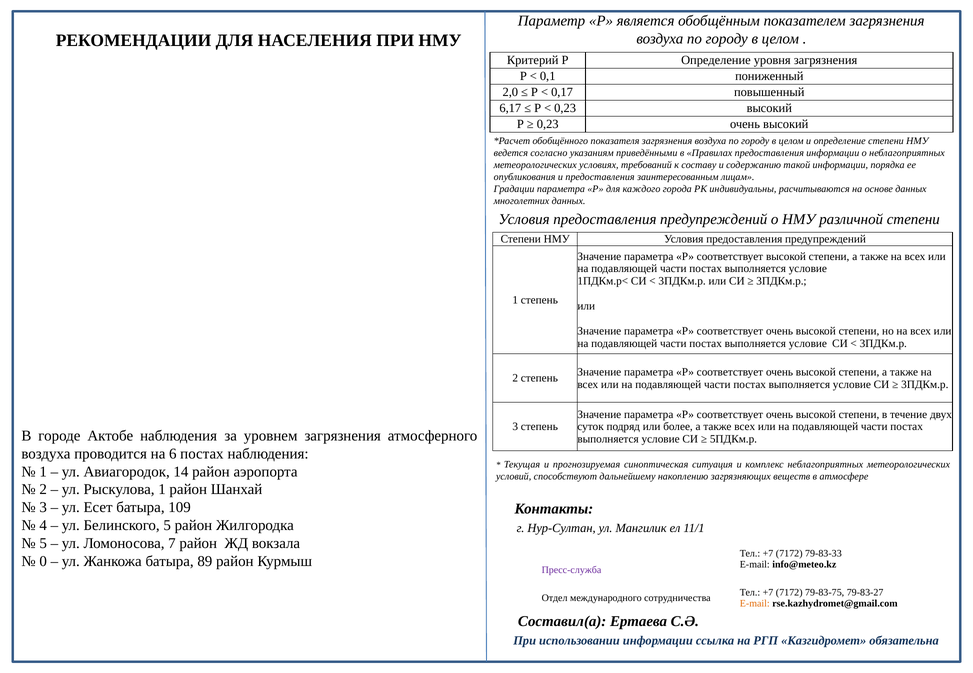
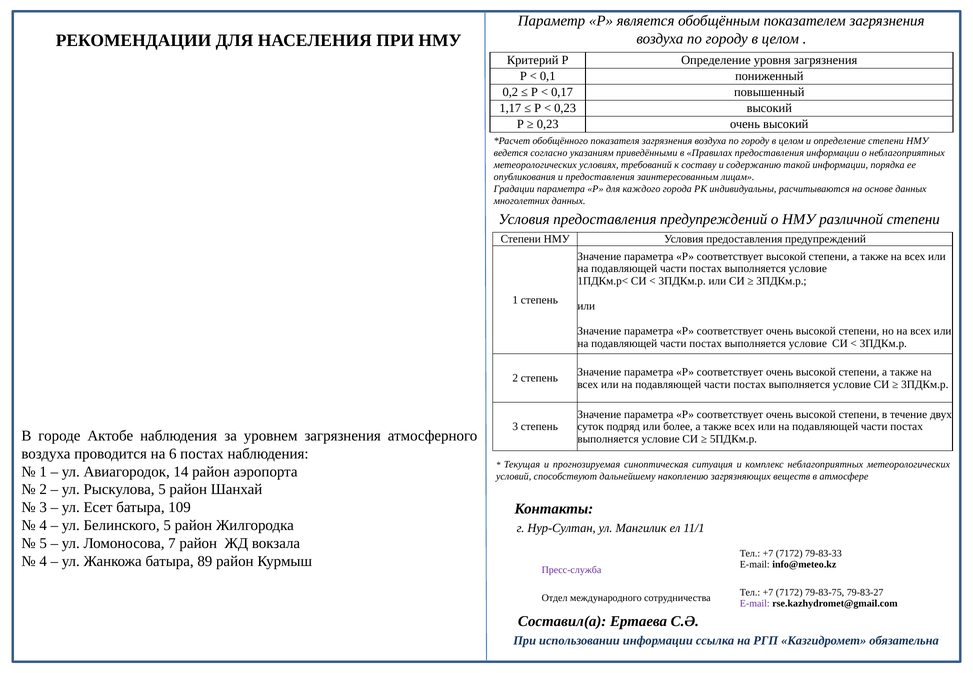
2,0: 2,0 -> 0,2 (510, 92)
6,17: 6,17 -> 1,17 (510, 108)
Рыскулова 1: 1 -> 5 (162, 490)
0: 0 -> 4 (43, 562)
E-mail colour: orange -> purple (755, 604)
